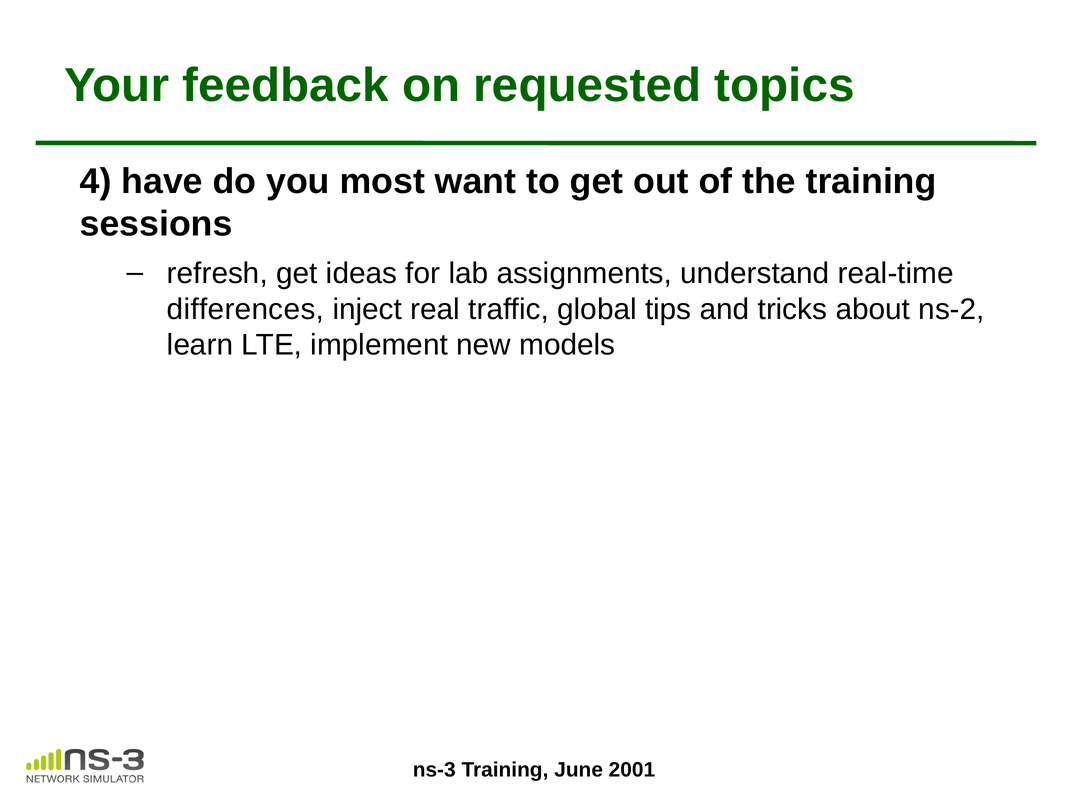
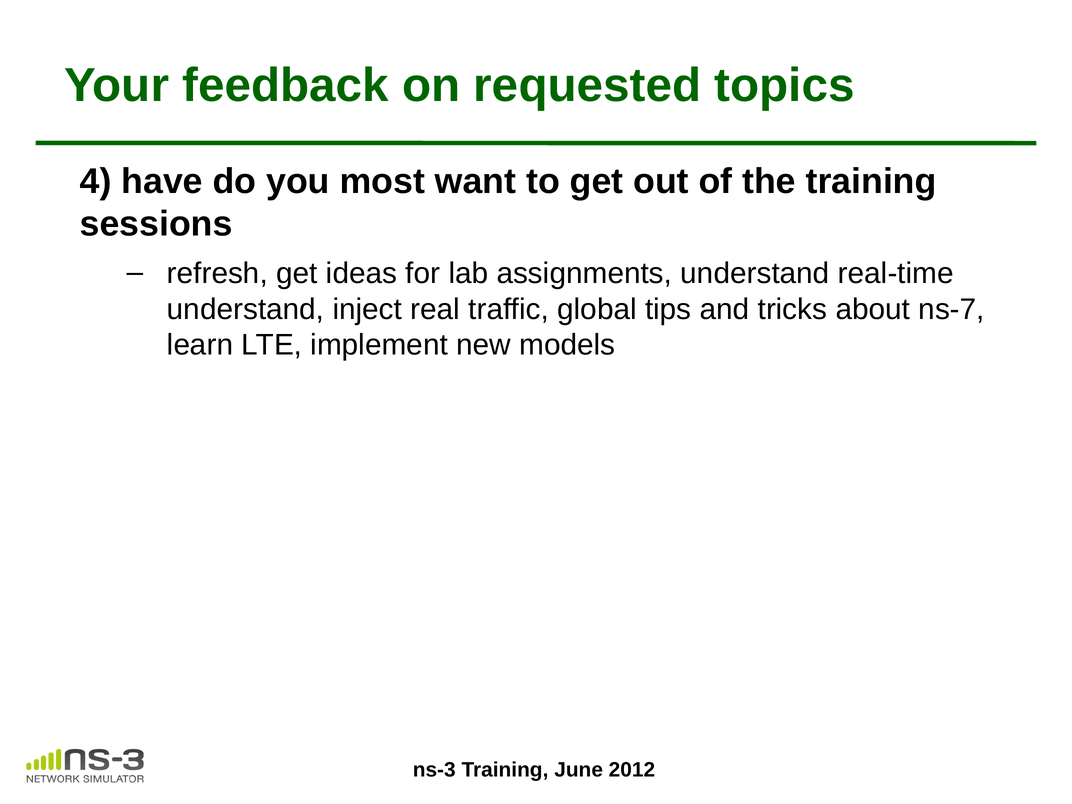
differences: differences -> understand (246, 309)
ns-2: ns-2 -> ns-7 (952, 309)
2001: 2001 -> 2012 (632, 770)
